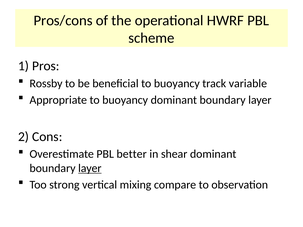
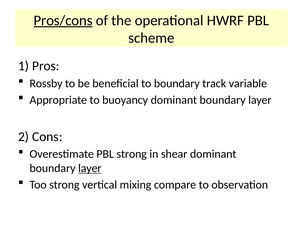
Pros/cons underline: none -> present (63, 20)
beneficial to buoyancy: buoyancy -> boundary (177, 83)
PBL better: better -> strong (132, 154)
